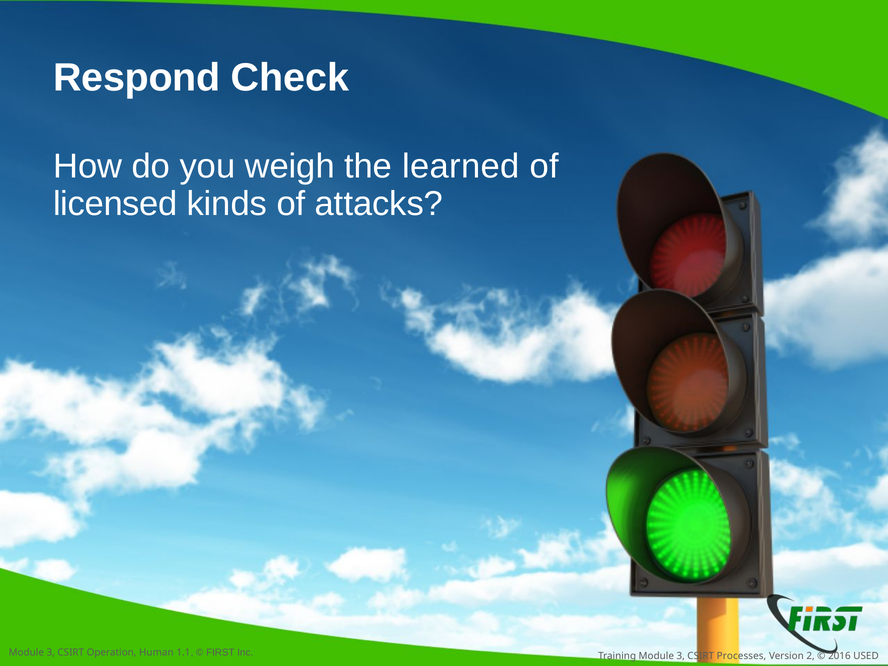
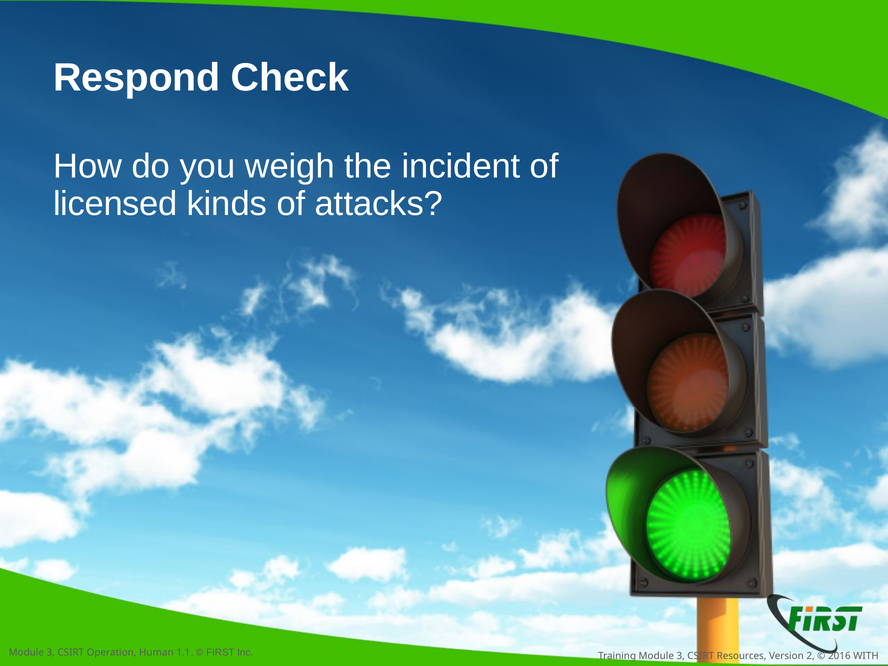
learned: learned -> incident (461, 167)
Processes: Processes -> Resources (742, 656)
USED: USED -> WITH (866, 656)
